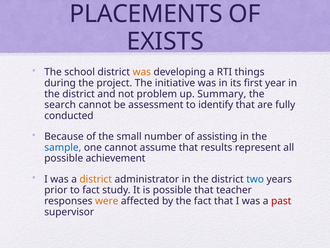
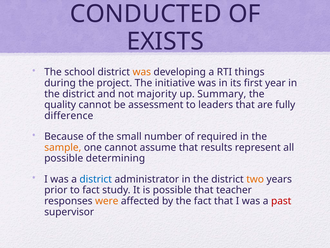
PLACEMENTS: PLACEMENTS -> CONDUCTED (146, 14)
problem: problem -> majority (157, 94)
search: search -> quality (60, 105)
identify: identify -> leaders (216, 105)
conducted: conducted -> difference (69, 116)
assisting: assisting -> required (217, 136)
sample colour: blue -> orange (63, 147)
achievement: achievement -> determining (115, 158)
district colour: orange -> blue (96, 179)
two colour: blue -> orange (255, 179)
